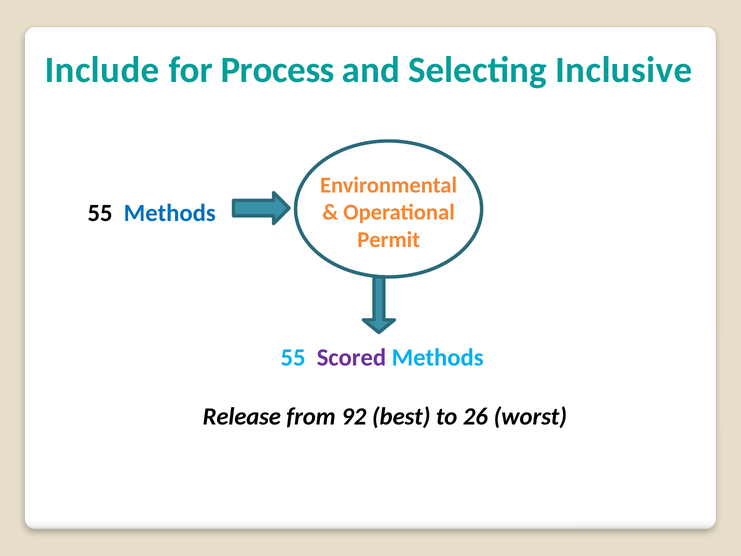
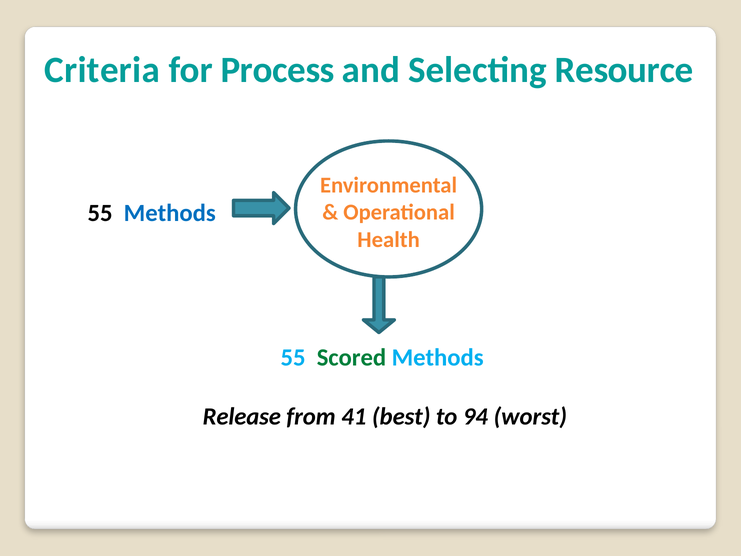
Include: Include -> Criteria (102, 70)
Inclusive: Inclusive -> Resource (624, 70)
Permit: Permit -> Health (389, 240)
Scored colour: purple -> green (351, 357)
92: 92 -> 41 (354, 417)
26: 26 -> 94 (475, 417)
